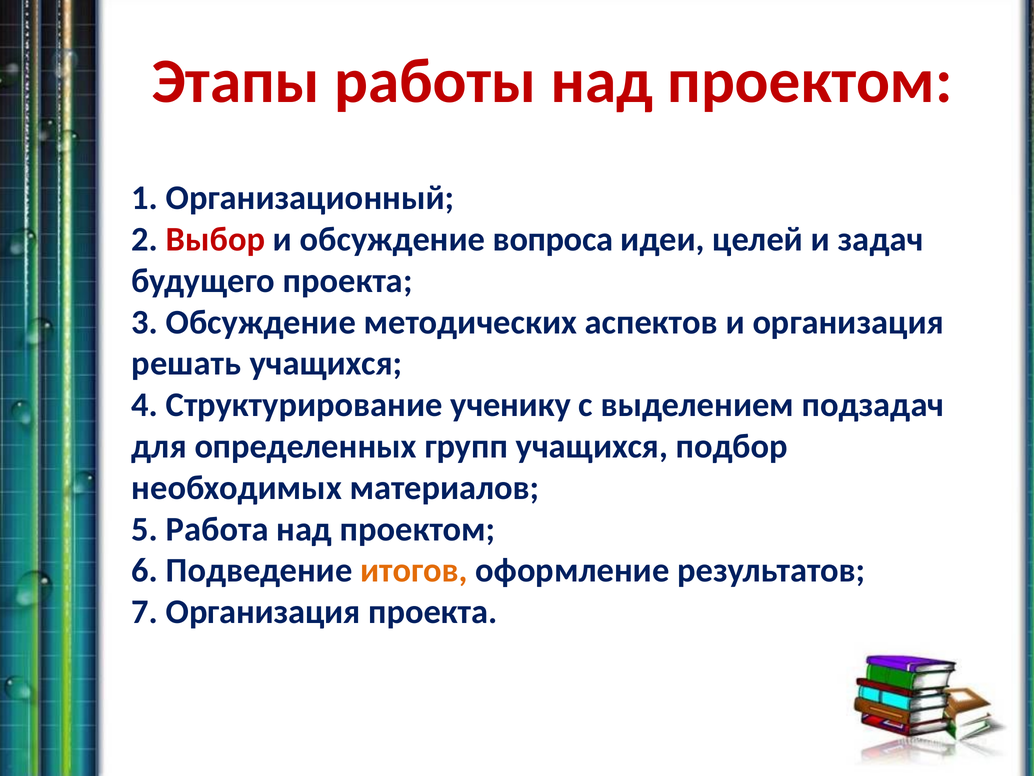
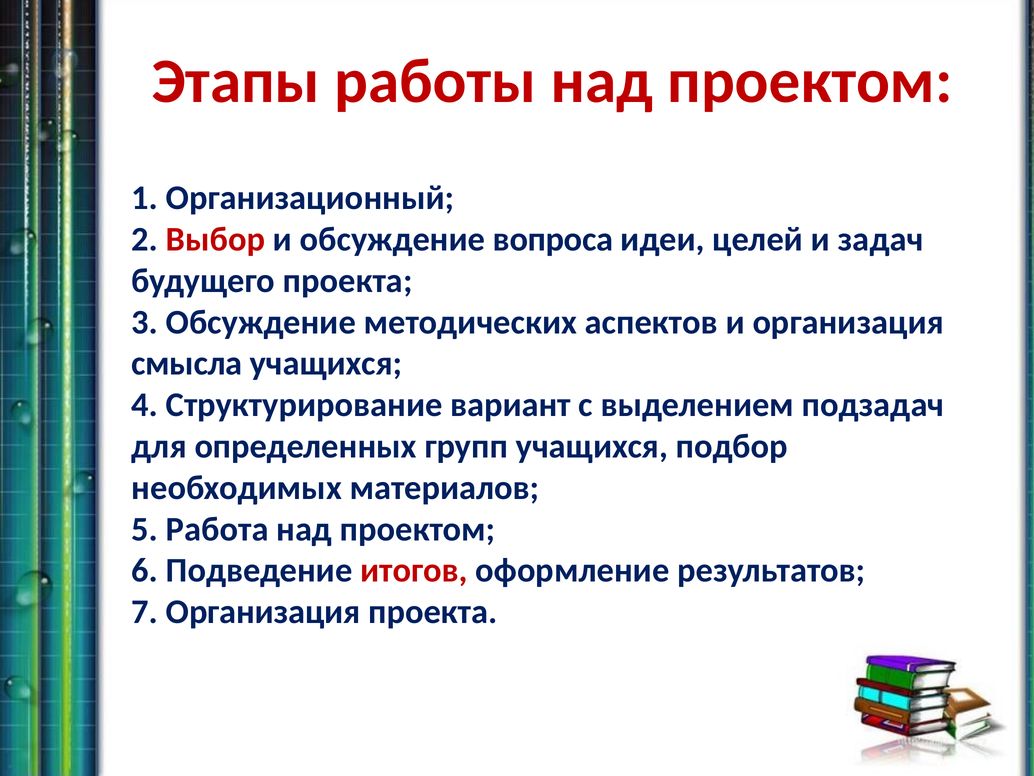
решать: решать -> смысла (187, 363)
ученику: ученику -> вариант (511, 405)
итогов colour: orange -> red (414, 570)
